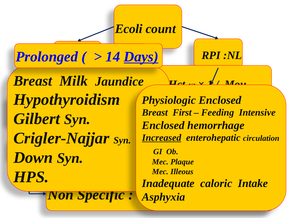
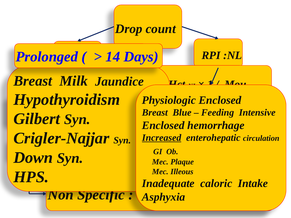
Ecoli: Ecoli -> Drop (129, 29)
Days underline: present -> none (141, 57)
First: First -> Blue (182, 113)
